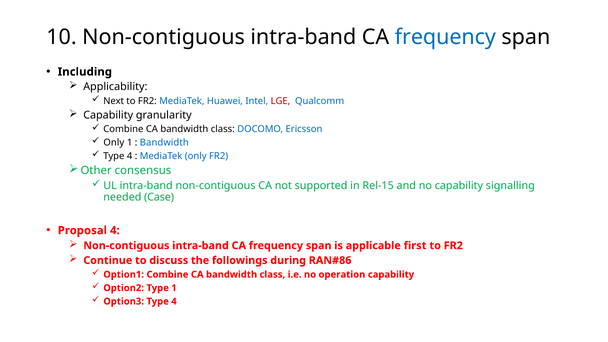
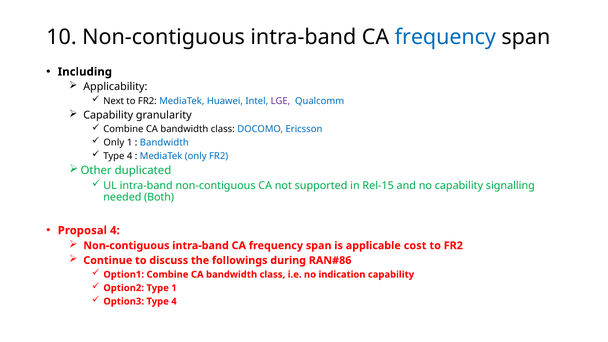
LGE colour: red -> purple (280, 101)
consensus: consensus -> duplicated (143, 171)
Case: Case -> Both (159, 197)
first: first -> cost (415, 246)
operation: operation -> indication (342, 275)
